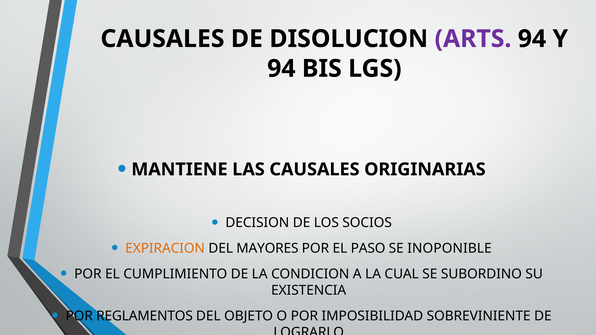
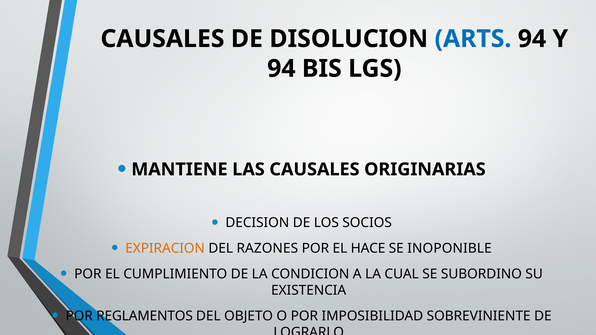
ARTS colour: purple -> blue (473, 39)
MAYORES: MAYORES -> RAZONES (267, 249)
PASO: PASO -> HACE (368, 249)
